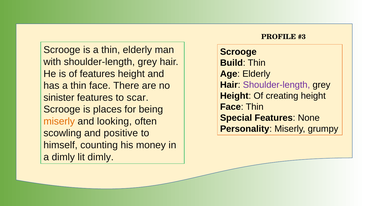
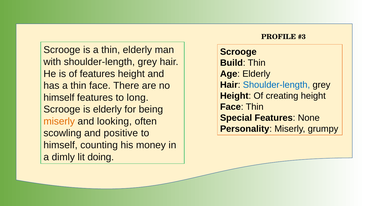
Shoulder-length colour: purple -> blue (276, 85)
sinister: sinister -> himself (59, 97)
scar: scar -> long (138, 97)
is places: places -> elderly (107, 109)
lit dimly: dimly -> doing (101, 157)
